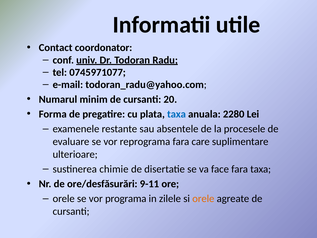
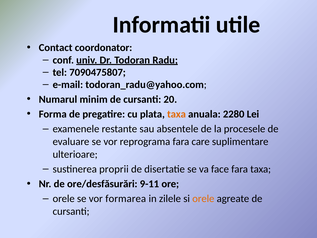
0745971077: 0745971077 -> 7090475807 (98, 72)
taxa colour: blue -> orange (177, 114)
chimie: chimie -> proprii (114, 169)
programa: programa -> formarea (126, 198)
